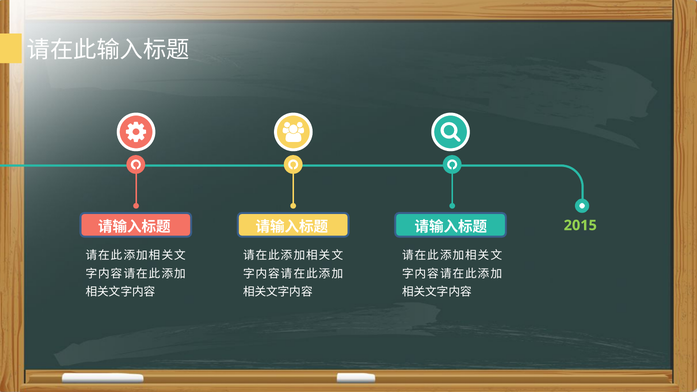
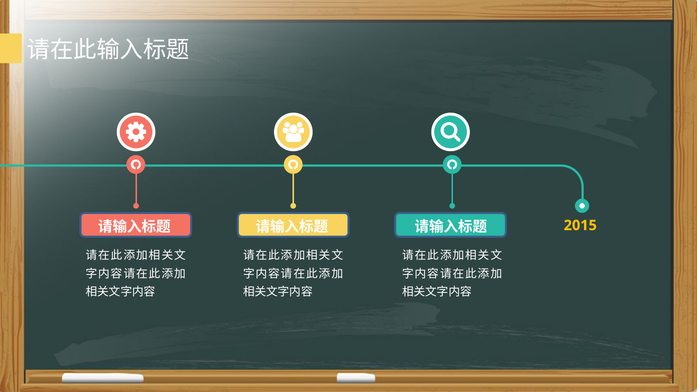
2015 colour: light green -> yellow (580, 225)
